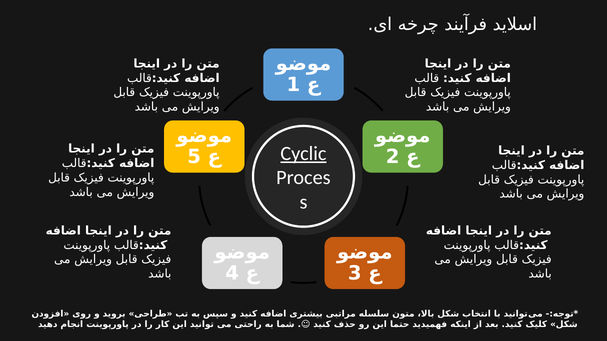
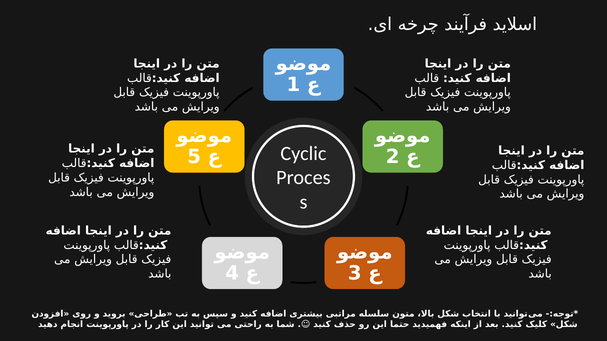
Cyclic underline: present -> none (303, 154)
